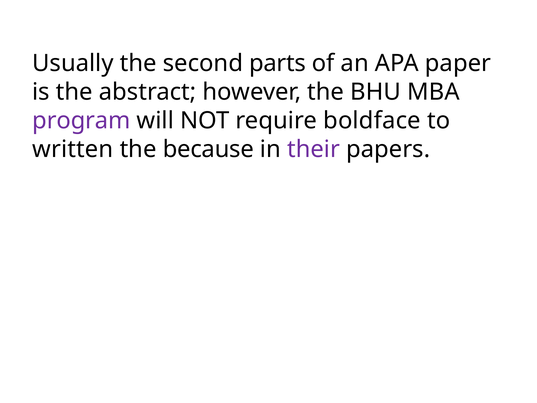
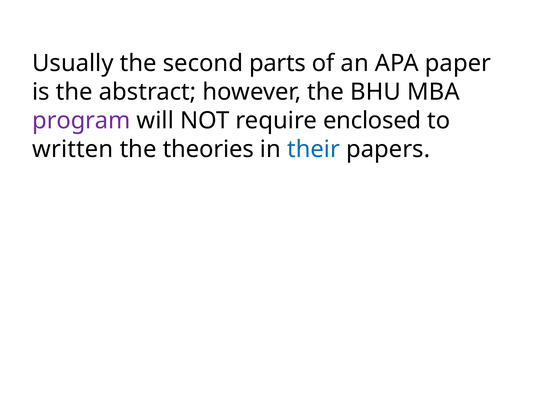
boldface: boldface -> enclosed (372, 121)
because: because -> theories (208, 149)
their colour: purple -> blue (314, 149)
